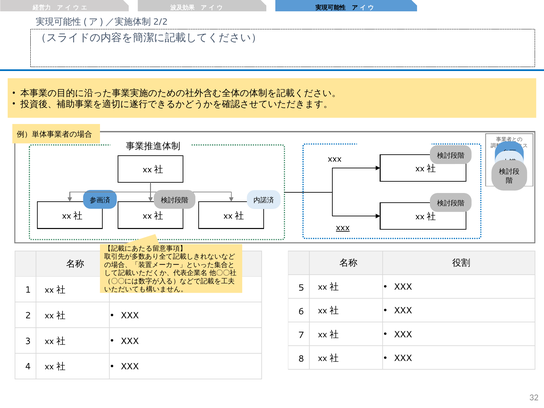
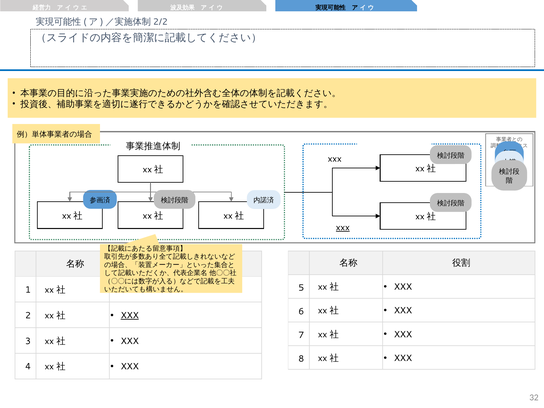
XXX underline: none -> present (130, 315)
